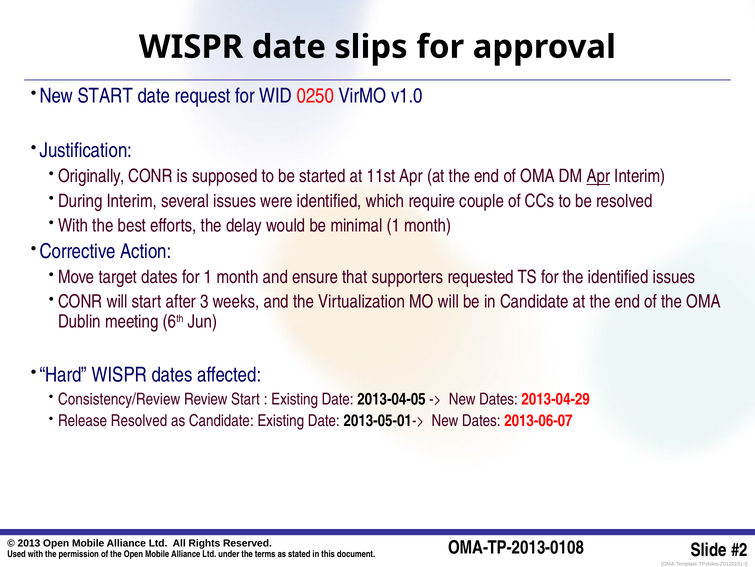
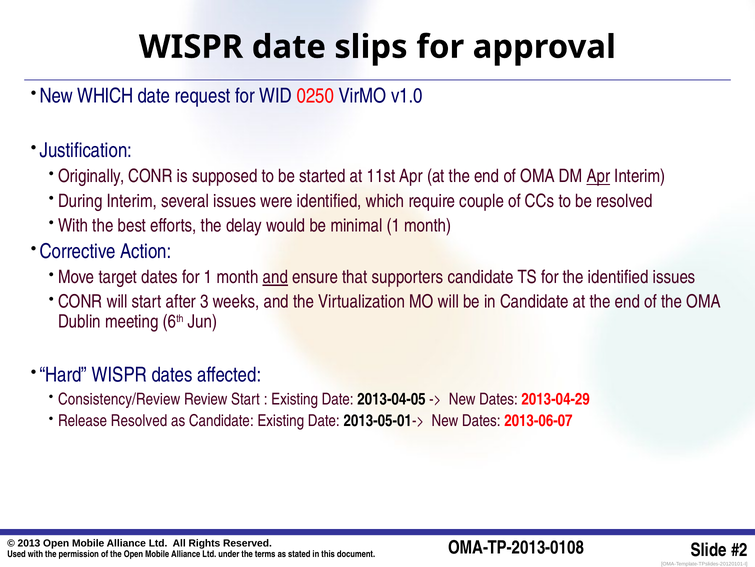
New START: START -> WHICH (105, 96)
and underline: none -> present (275, 277)
supporters requested: requested -> candidate (481, 277)
